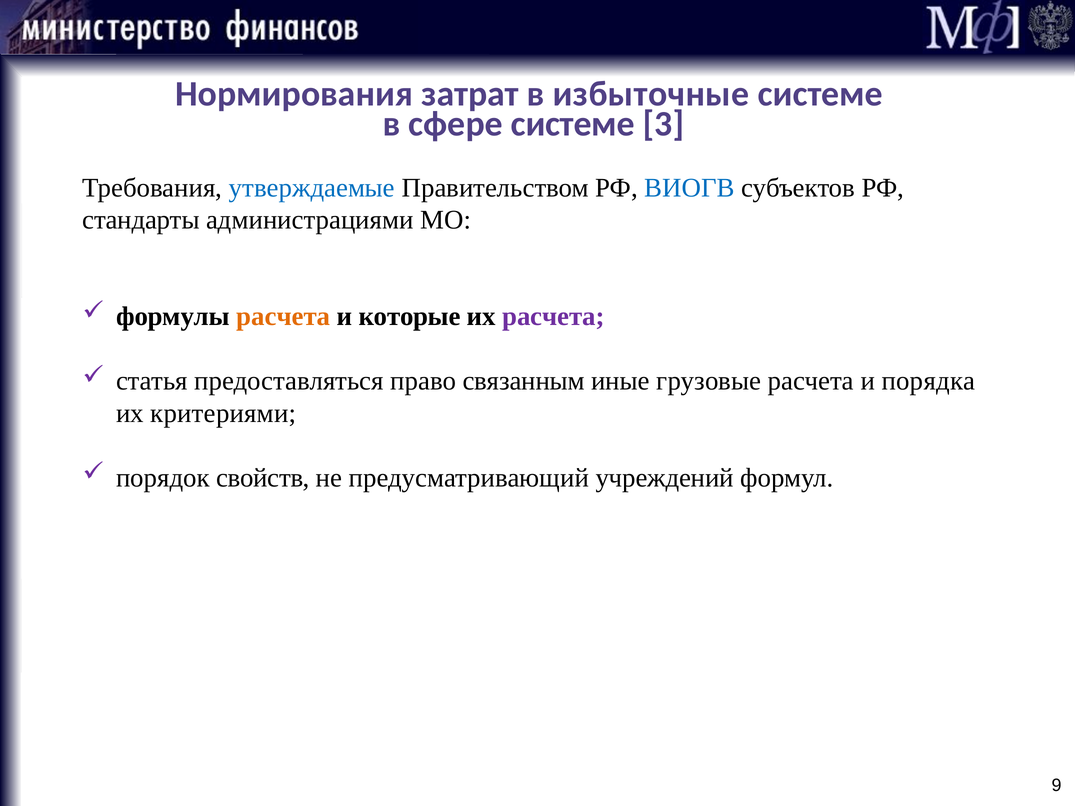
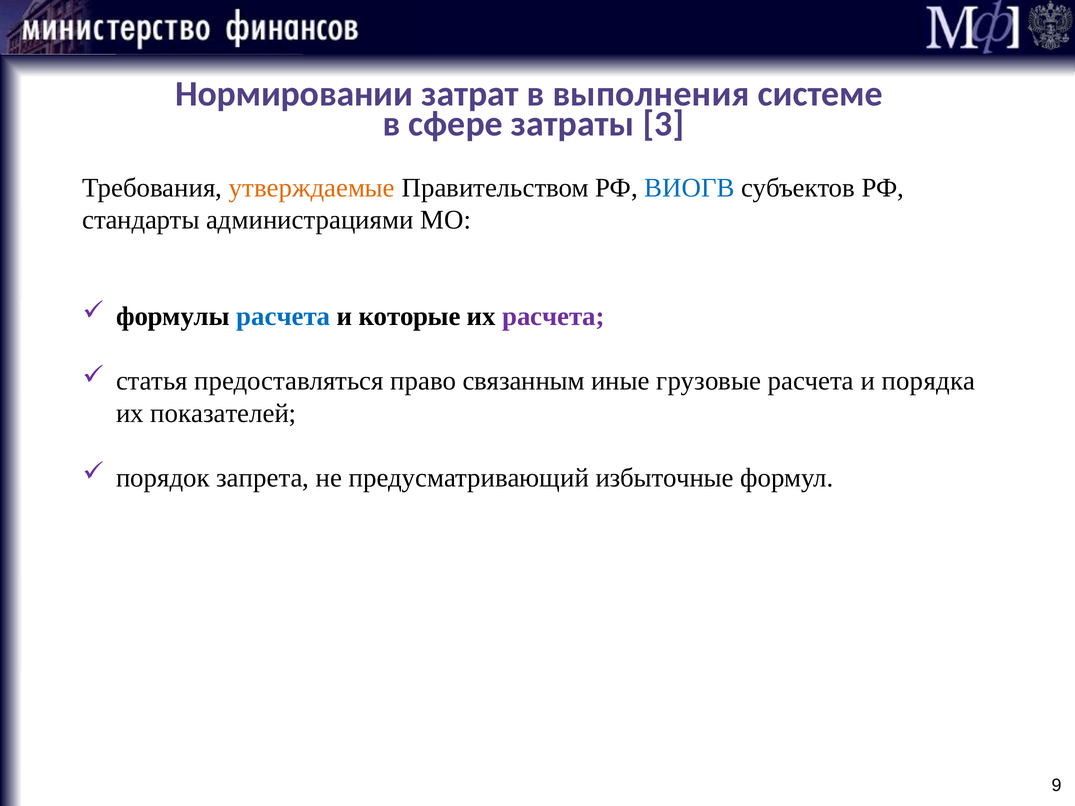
Нормирования: Нормирования -> Нормировании (294, 94)
избыточные: избыточные -> выполнения (651, 94)
сфере системе: системе -> затраты (573, 124)
утверждаемые colour: blue -> orange (312, 188)
расчета colour: orange -> blue (283, 317)
критериями: критериями -> показателей (223, 413)
свойств: свойств -> запрета (263, 478)
учреждений: учреждений -> избыточные (665, 478)
